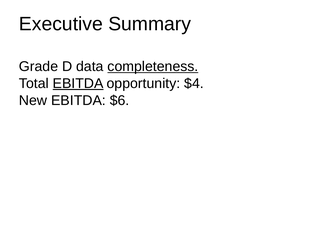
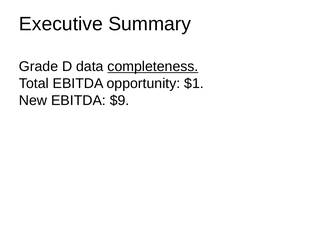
EBITDA underline: present -> none (78, 83)
$4: $4 -> $1 (194, 83)
$6: $6 -> $9 (120, 100)
